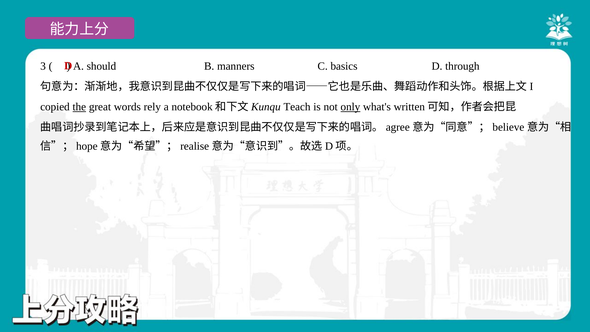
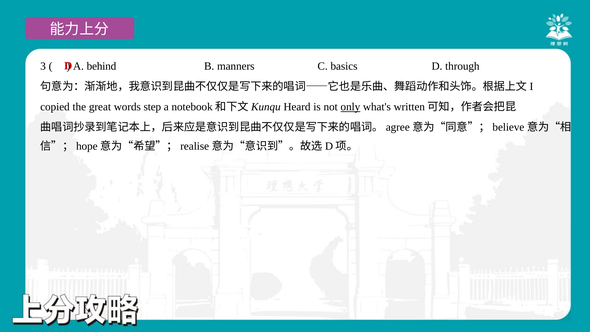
should: should -> behind (101, 66)
the underline: present -> none (79, 107)
rely: rely -> step (152, 107)
Teach: Teach -> Heard (297, 107)
